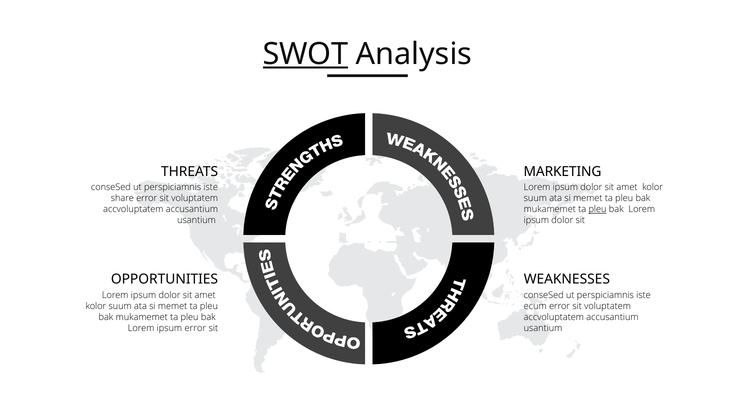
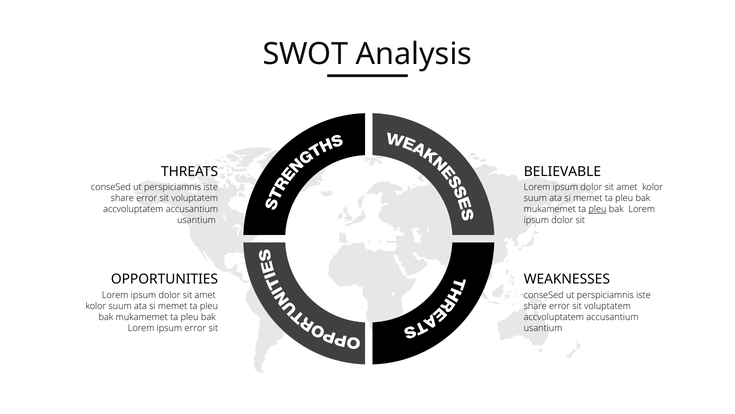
SWOT underline: present -> none (305, 54)
MARKETING: MARKETING -> BELIEVABLE (562, 171)
ecum: ecum -> share (535, 306)
